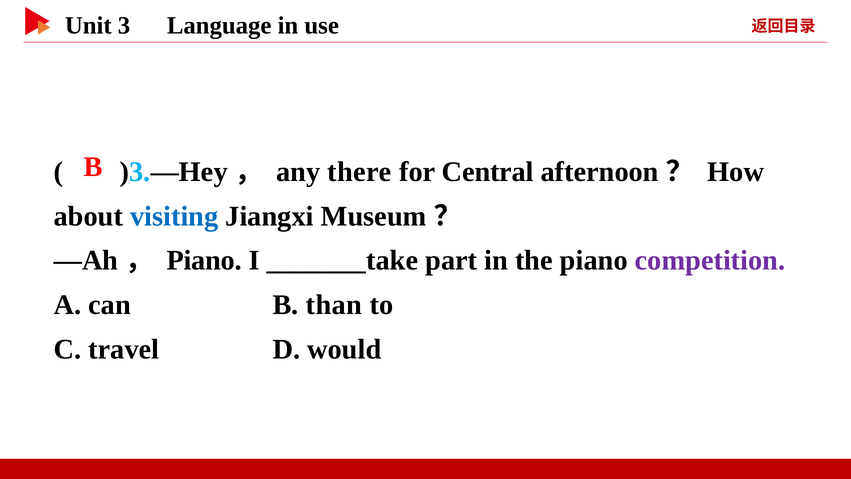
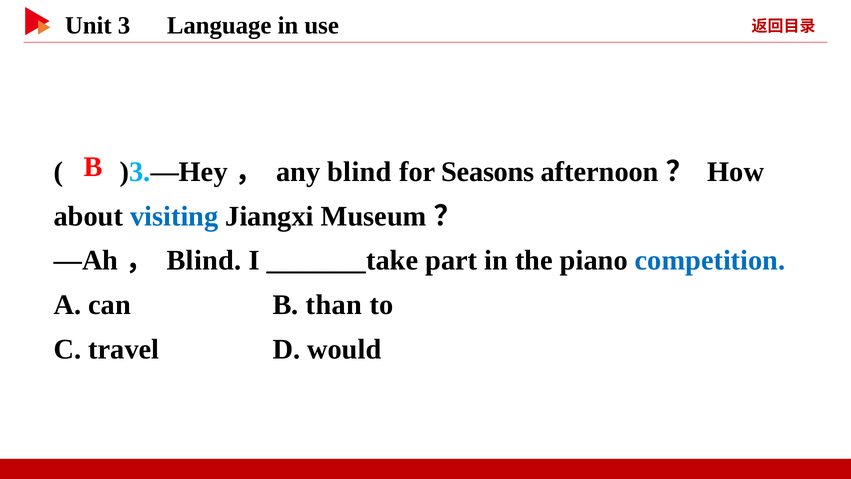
any there: there -> blind (360, 172)
Central: Central -> Seasons (488, 172)
Piano: Piano -> Blind (204, 260)
competition colour: purple -> blue (710, 260)
